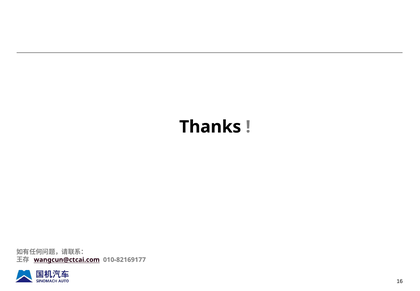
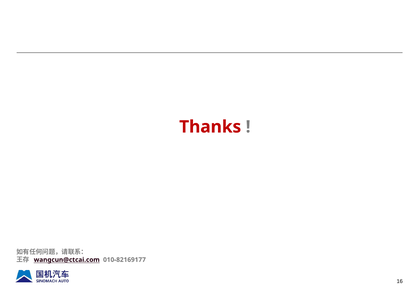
Thanks colour: black -> red (210, 127)
